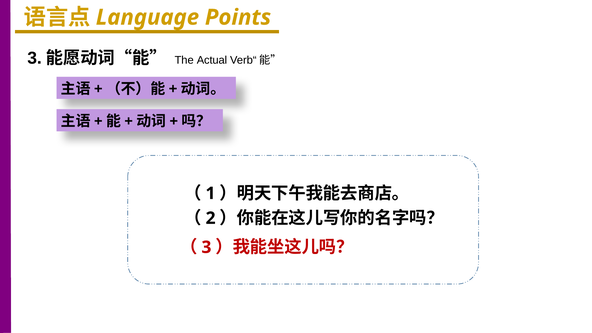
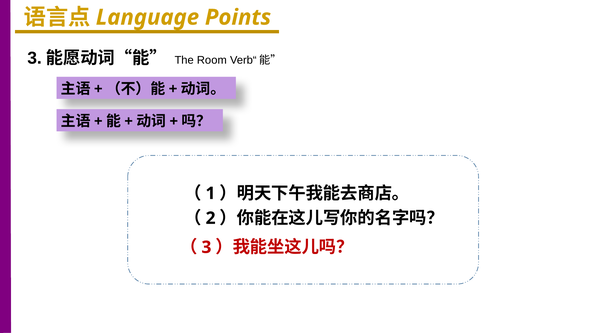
Actual: Actual -> Room (212, 60)
